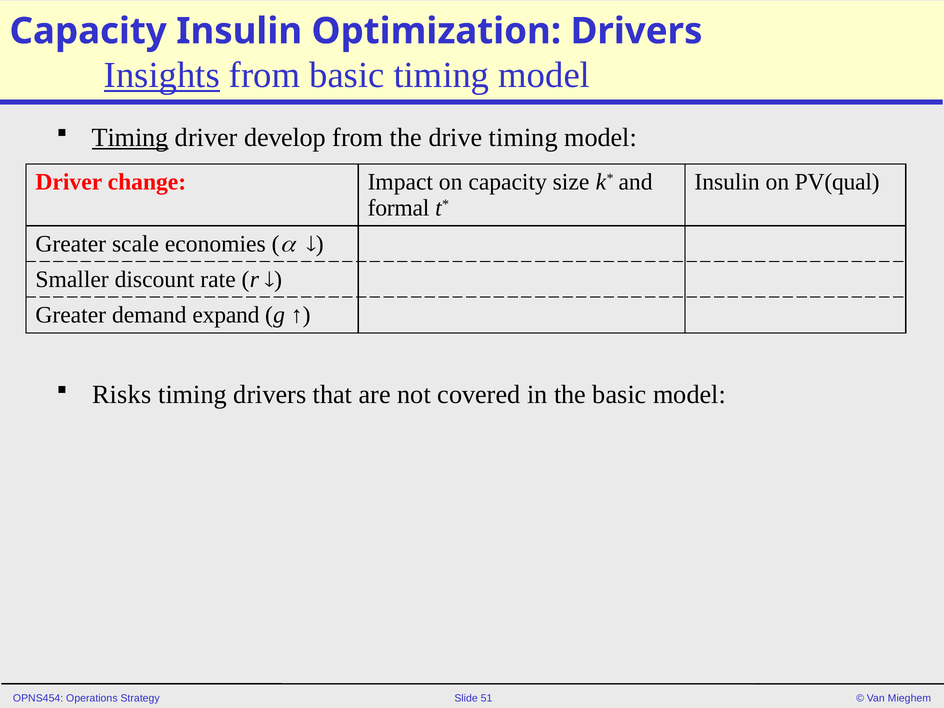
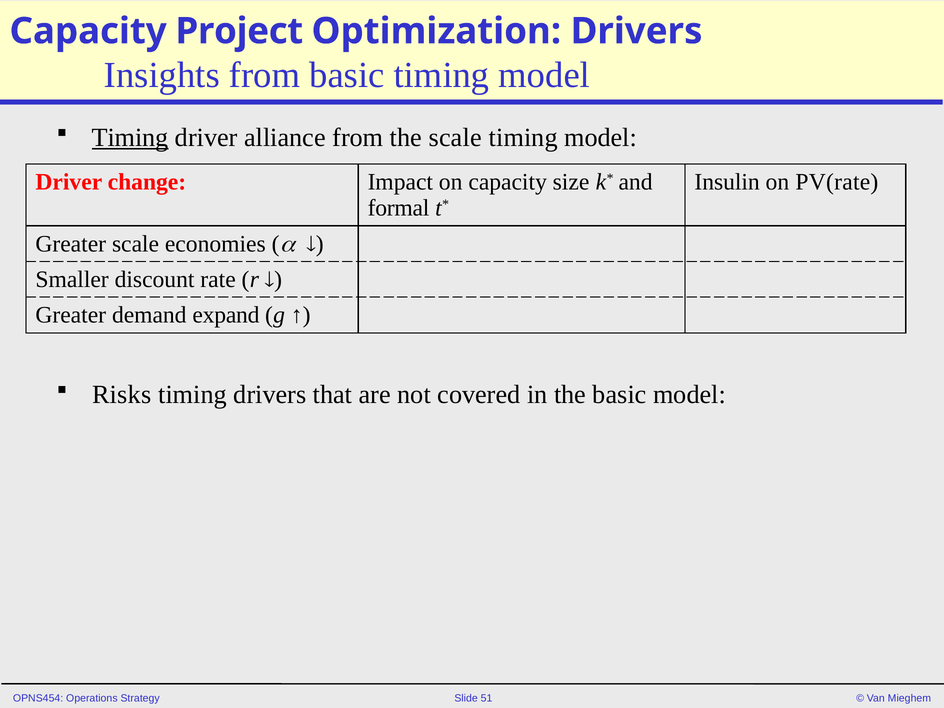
Capacity Insulin: Insulin -> Project (239, 31)
Insights underline: present -> none (162, 75)
develop: develop -> alliance (285, 137)
the drive: drive -> scale (455, 137)
PV(qual: PV(qual -> PV(rate (837, 182)
